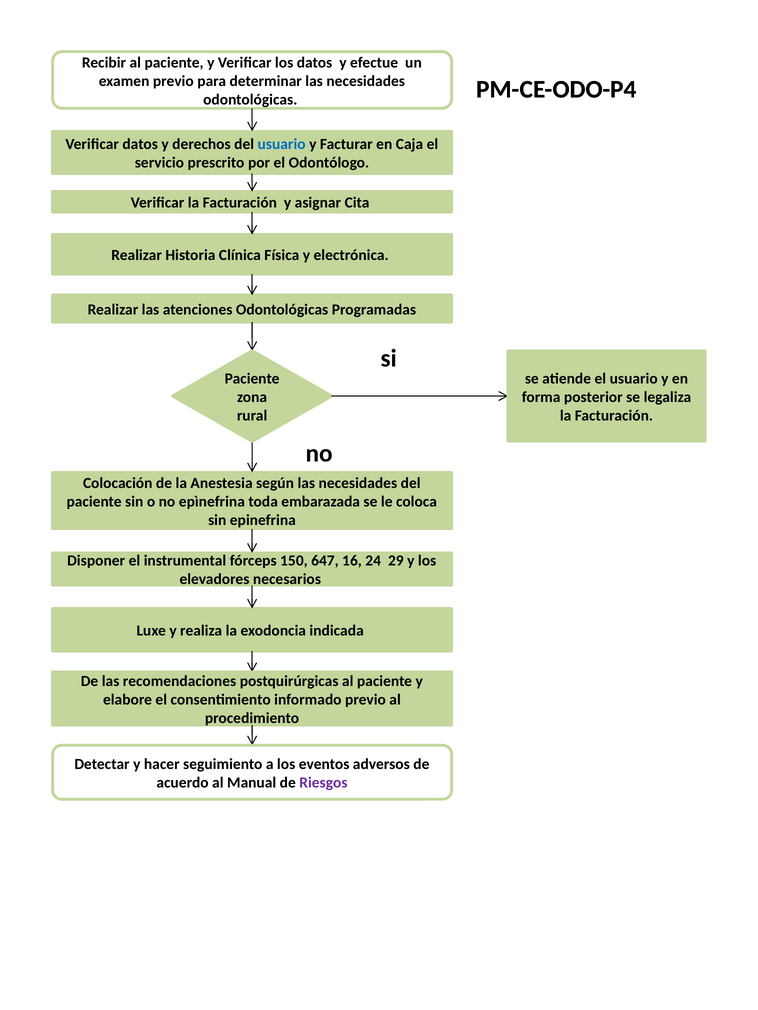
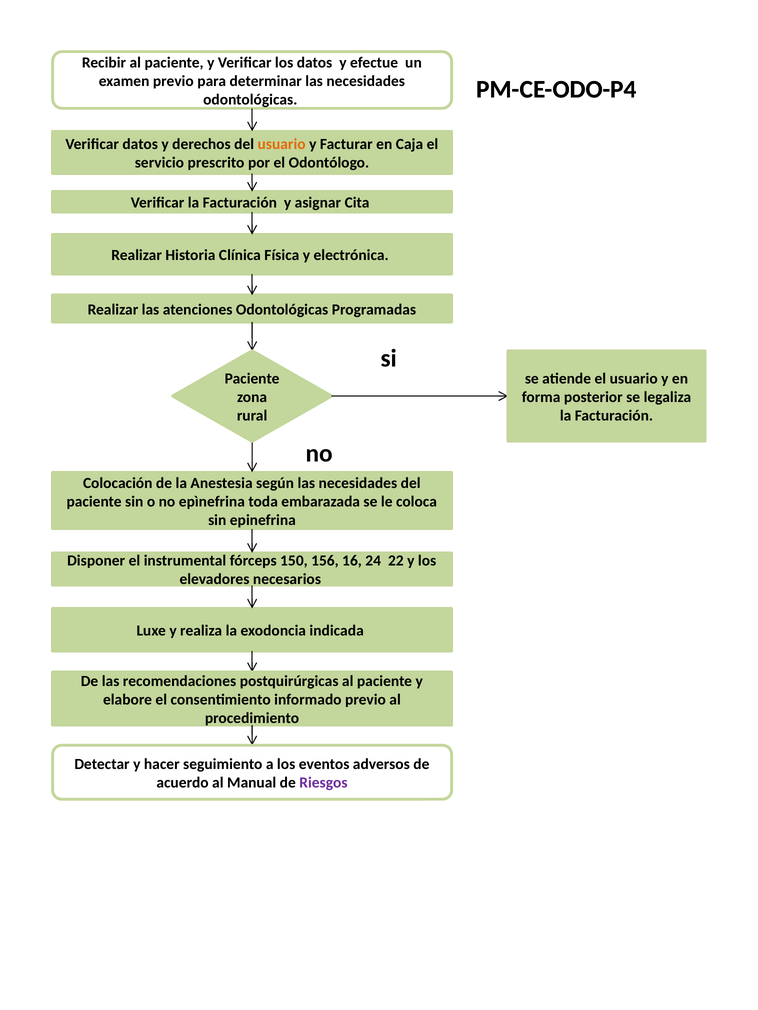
usuario colour: blue -> orange (282, 144)
647: 647 -> 156 (325, 561)
29: 29 -> 22 (396, 561)
